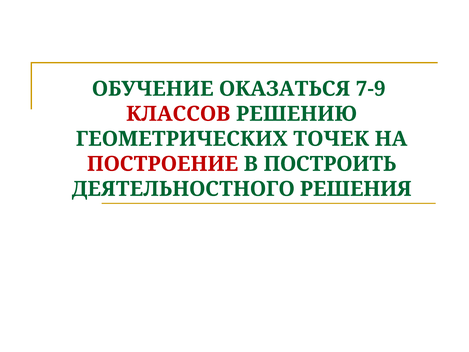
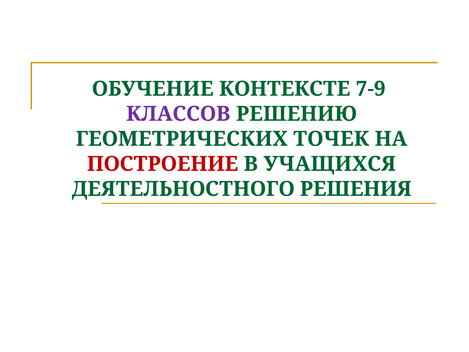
ОКАЗАТЬСЯ: ОКАЗАТЬСЯ -> КОНТЕКСТЕ (285, 89)
КЛАССОВ colour: red -> purple (178, 114)
ПОСТРОИТЬ: ПОСТРОИТЬ -> УЧАЩИХСЯ (330, 164)
